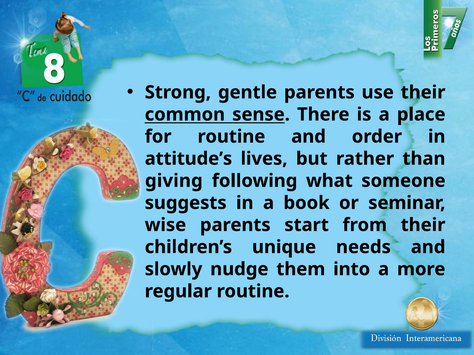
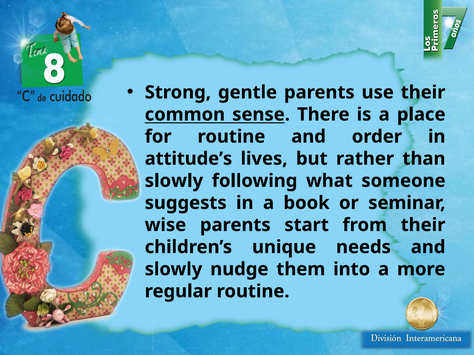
giving: giving -> slowly (174, 181)
